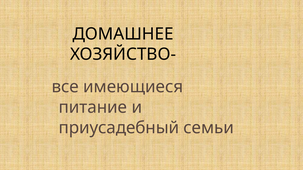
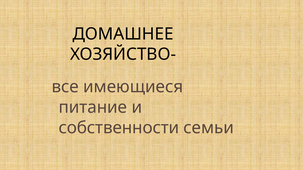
приусадебный: приусадебный -> собственности (119, 128)
